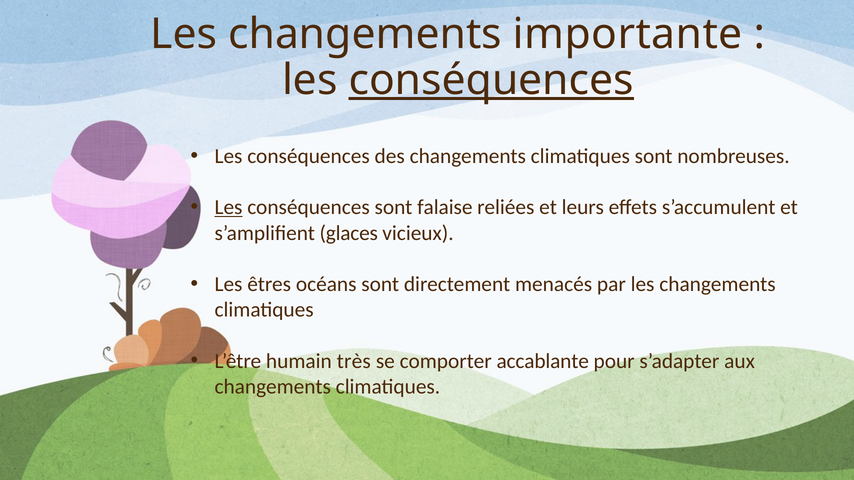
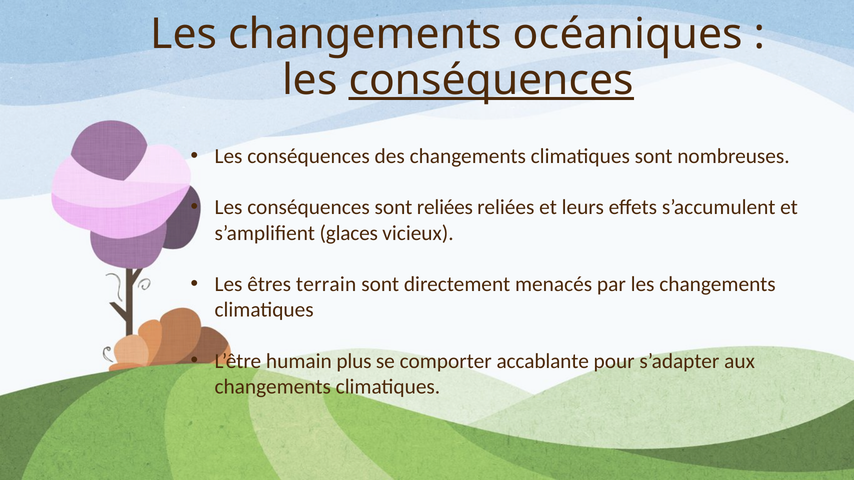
importante: importante -> océaniques (628, 34)
Les underline: present -> none (229, 208)
sont falaise: falaise -> reliées (445, 208)
océans: océans -> terrain (326, 284)
très: très -> plus (354, 361)
